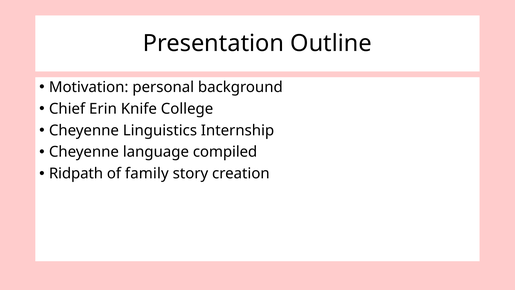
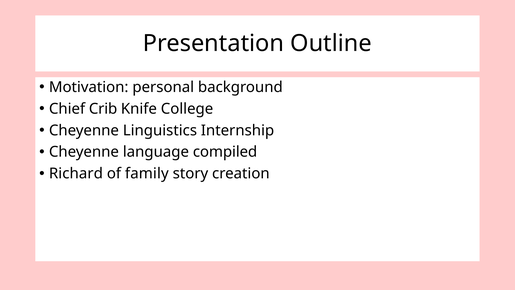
Erin: Erin -> Crib (103, 109)
Ridpath: Ridpath -> Richard (76, 173)
